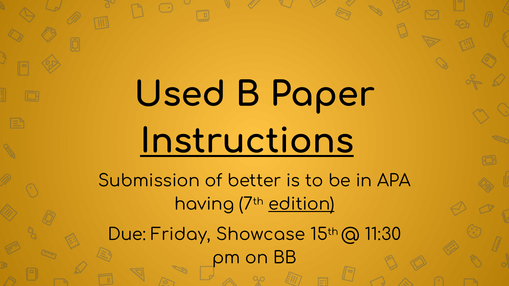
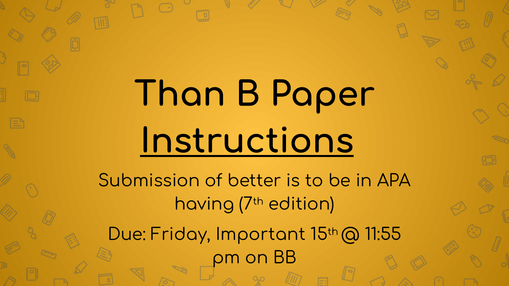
Used: Used -> Than (180, 95)
edition underline: present -> none (302, 204)
Showcase: Showcase -> Important (261, 235)
11:30: 11:30 -> 11:55 (383, 235)
